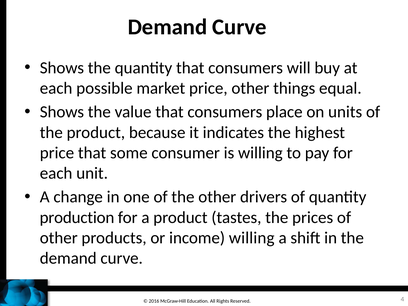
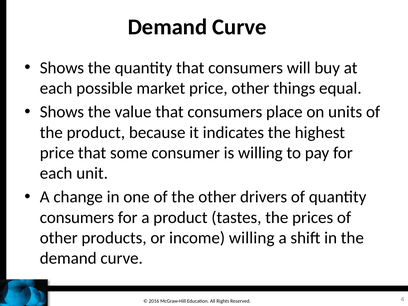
production: production -> consumers (77, 217)
